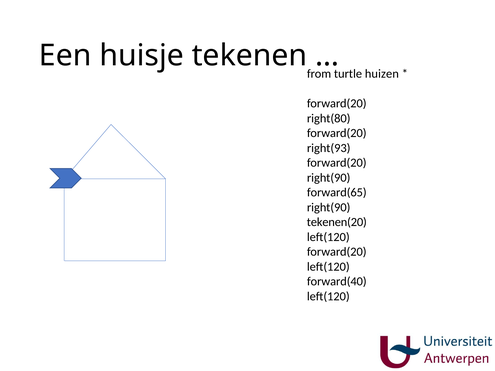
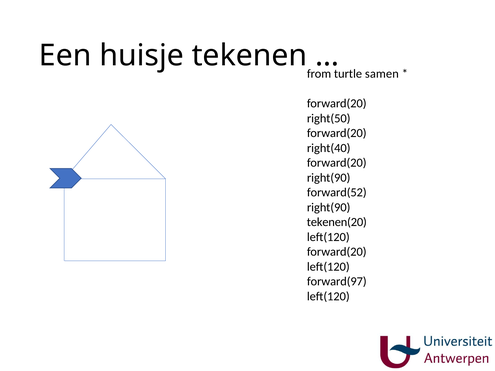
huizen: huizen -> samen (382, 74)
right(80: right(80 -> right(50 (329, 118)
right(93: right(93 -> right(40 (329, 148)
forward(65: forward(65 -> forward(52 (337, 193)
forward(40: forward(40 -> forward(97 (337, 282)
